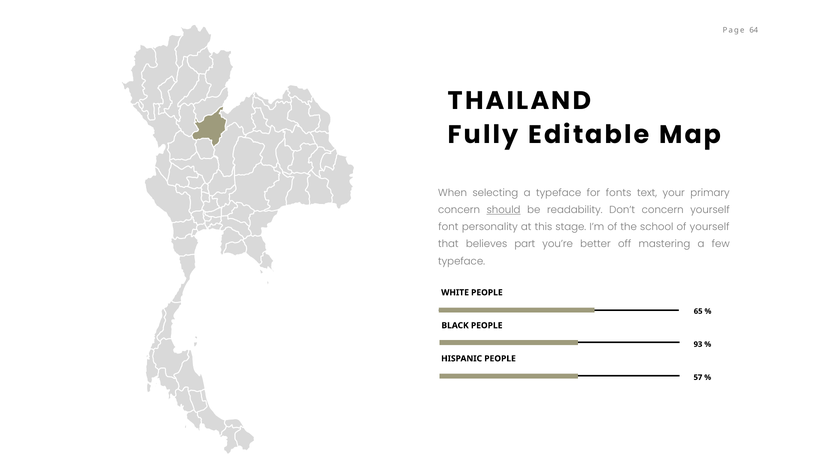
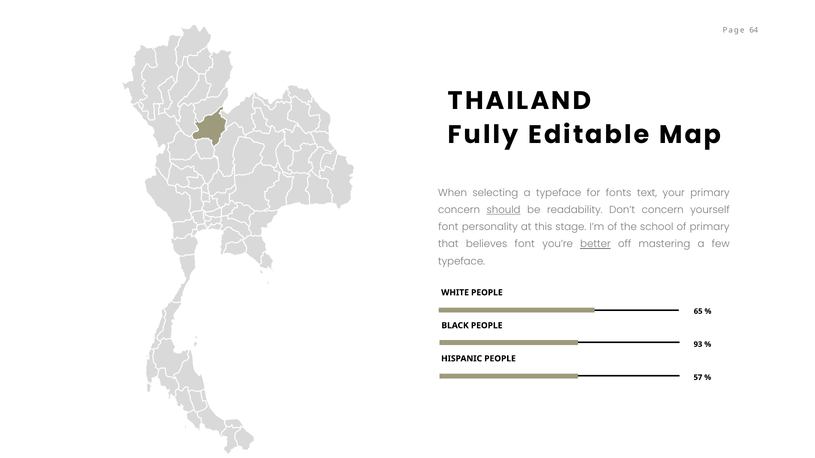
of yourself: yourself -> primary (710, 227)
believes part: part -> font (525, 244)
better underline: none -> present (595, 244)
